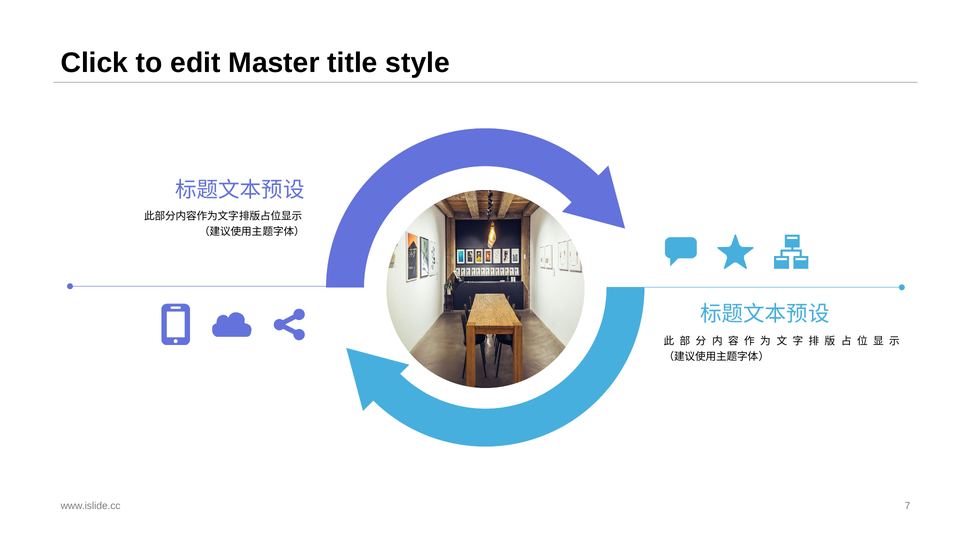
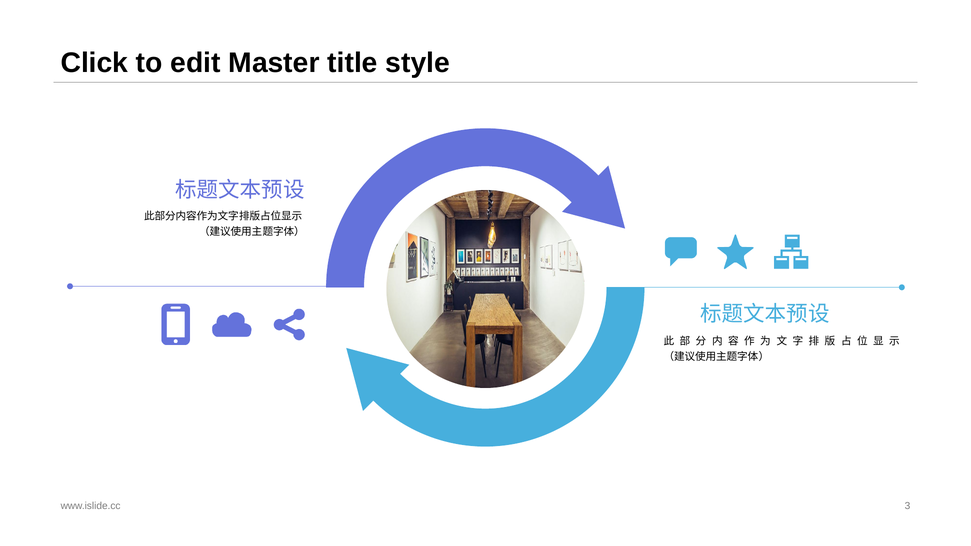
7: 7 -> 3 (907, 506)
